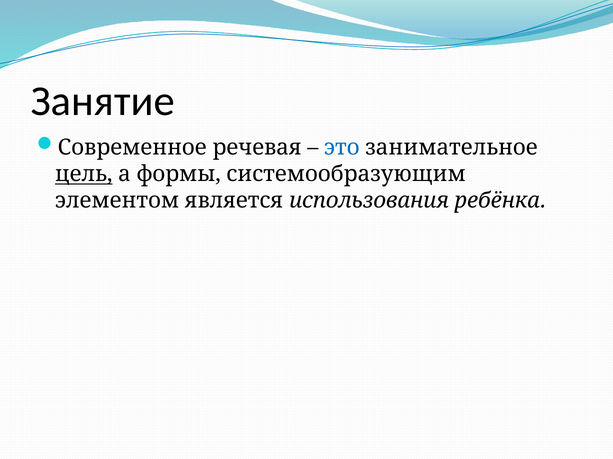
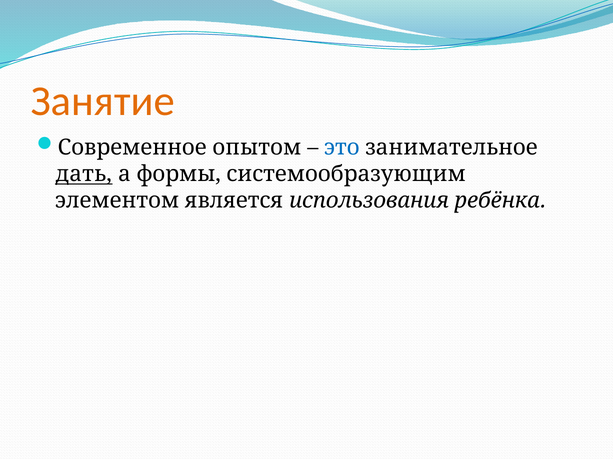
Занятие colour: black -> orange (103, 101)
речевая: речевая -> опытом (257, 148)
цель: цель -> дать (84, 174)
